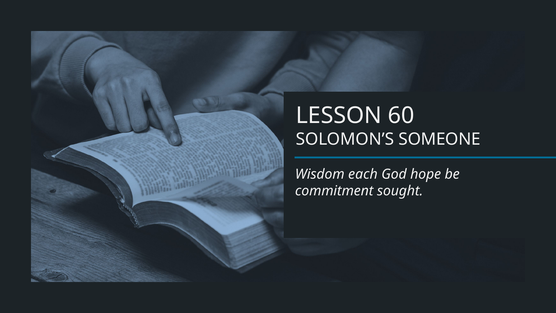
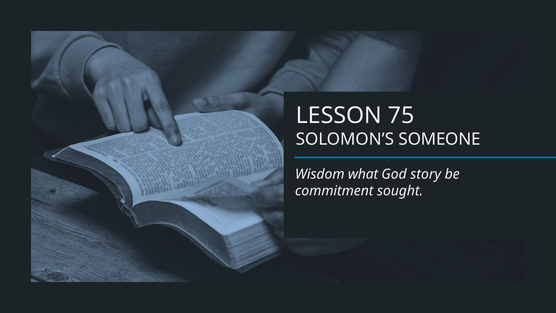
60: 60 -> 75 (401, 115)
each: each -> what (363, 174)
hope: hope -> story (426, 174)
